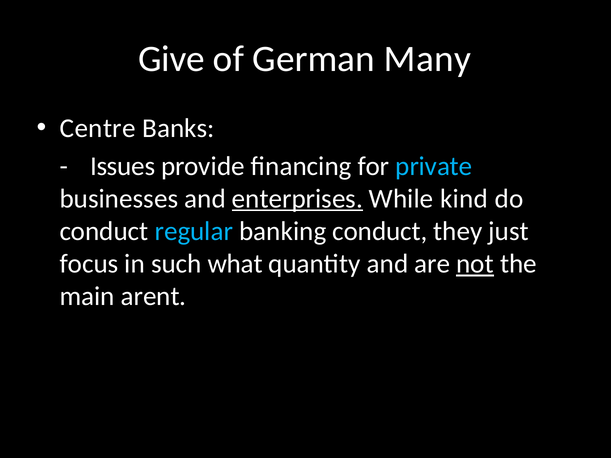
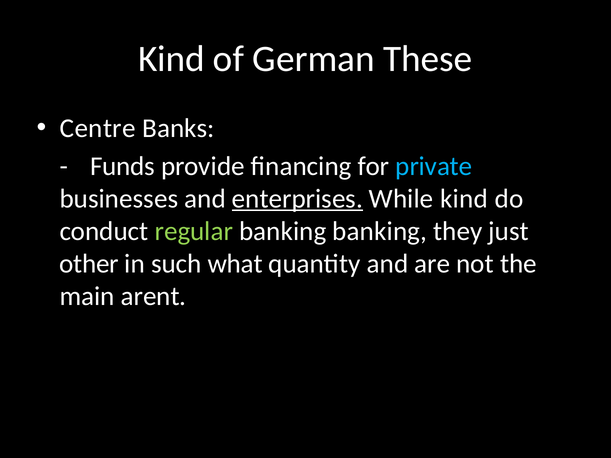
Give: Give -> Kind (171, 59)
Many: Many -> These (428, 59)
Issues: Issues -> Funds (123, 166)
regular colour: light blue -> light green (194, 231)
banking conduct: conduct -> banking (380, 231)
focus: focus -> other (89, 264)
not underline: present -> none (475, 264)
